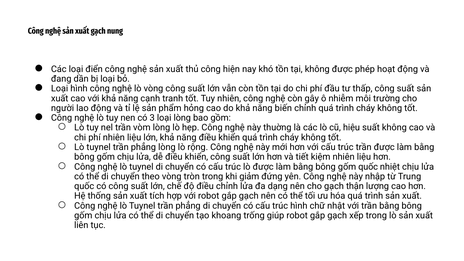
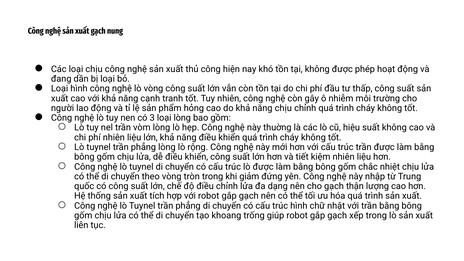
loại điển: điển -> chịu (94, 69)
năng biến: biến -> chịu (283, 108)
gốm quốc: quốc -> chắc (368, 167)
